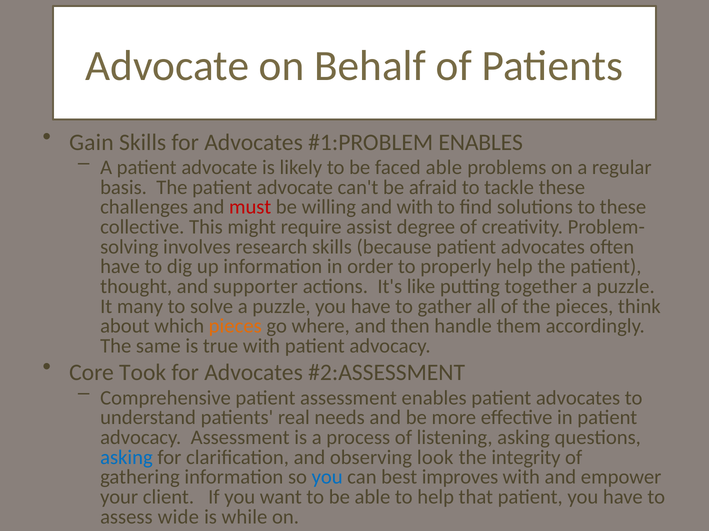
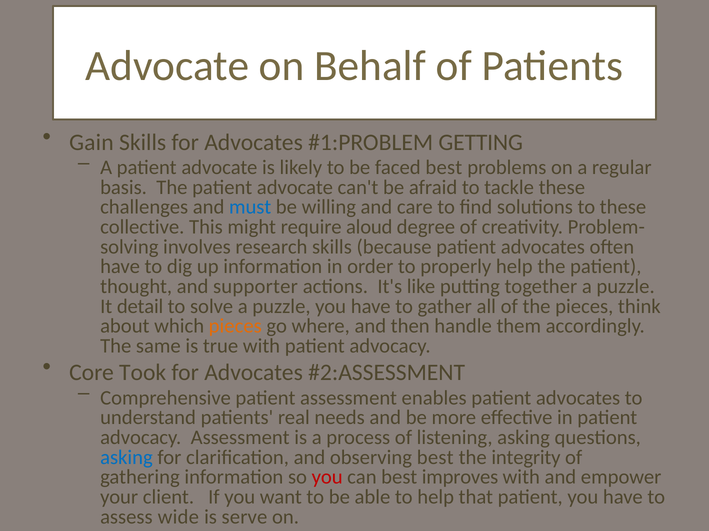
ENABLES: ENABLES -> GETTING (481, 143)
faced able: able -> best (444, 168)
must colour: red -> blue (250, 207)
and with: with -> care (415, 207)
assist: assist -> aloud (369, 227)
many: many -> detail (140, 307)
observing look: look -> best (435, 458)
you colour: blue -> red (327, 478)
while: while -> serve (244, 517)
